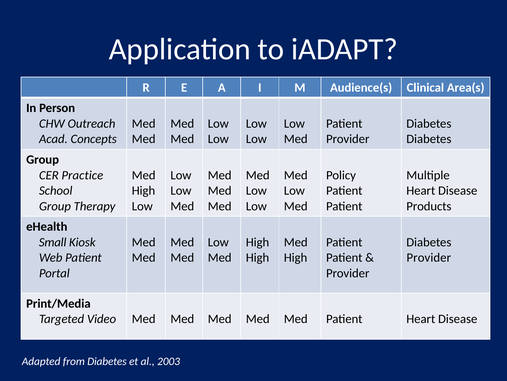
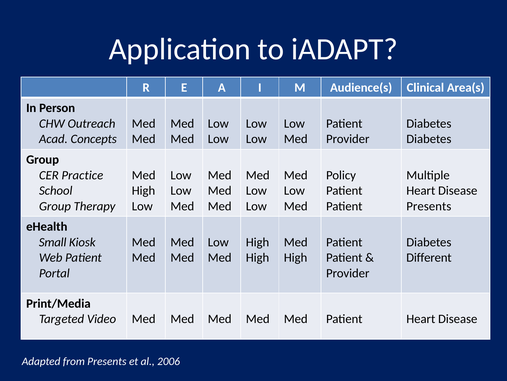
Products: Products -> Presents (429, 206)
Provider: Provider -> Different (429, 257)
from Diabetes: Diabetes -> Presents (107, 361)
2003: 2003 -> 2006 (169, 361)
